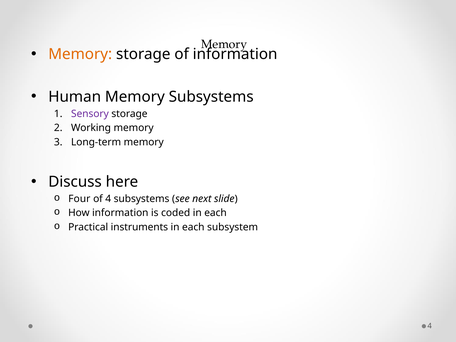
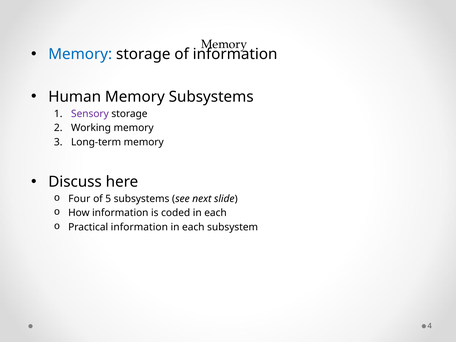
Memory colour: orange -> blue (80, 54)
of 4: 4 -> 5 (108, 199)
Practical instruments: instruments -> information (139, 227)
